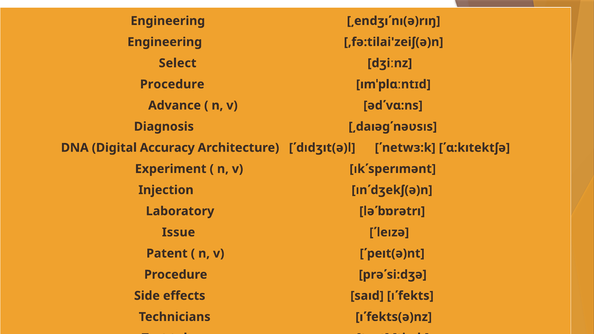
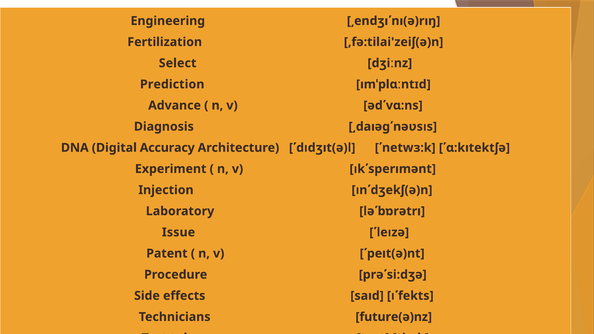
Engineering: Engineering -> Fertilization (165, 42)
Procedure: Procedure -> Prediction (172, 84)
ıʹfekts(ə)nz: ıʹfekts(ə)nz -> future(ə)nz (394, 317)
